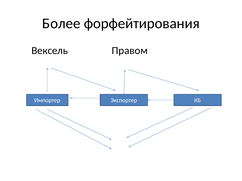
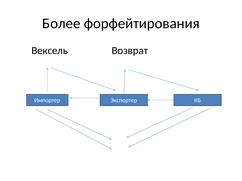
Правом: Правом -> Возврат (130, 51)
